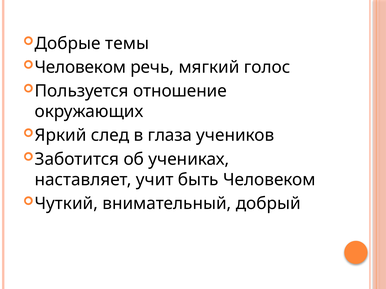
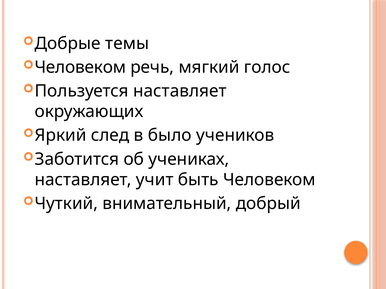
Пользуется отношение: отношение -> наставляет (180, 91)
глаза: глаза -> было (170, 136)
